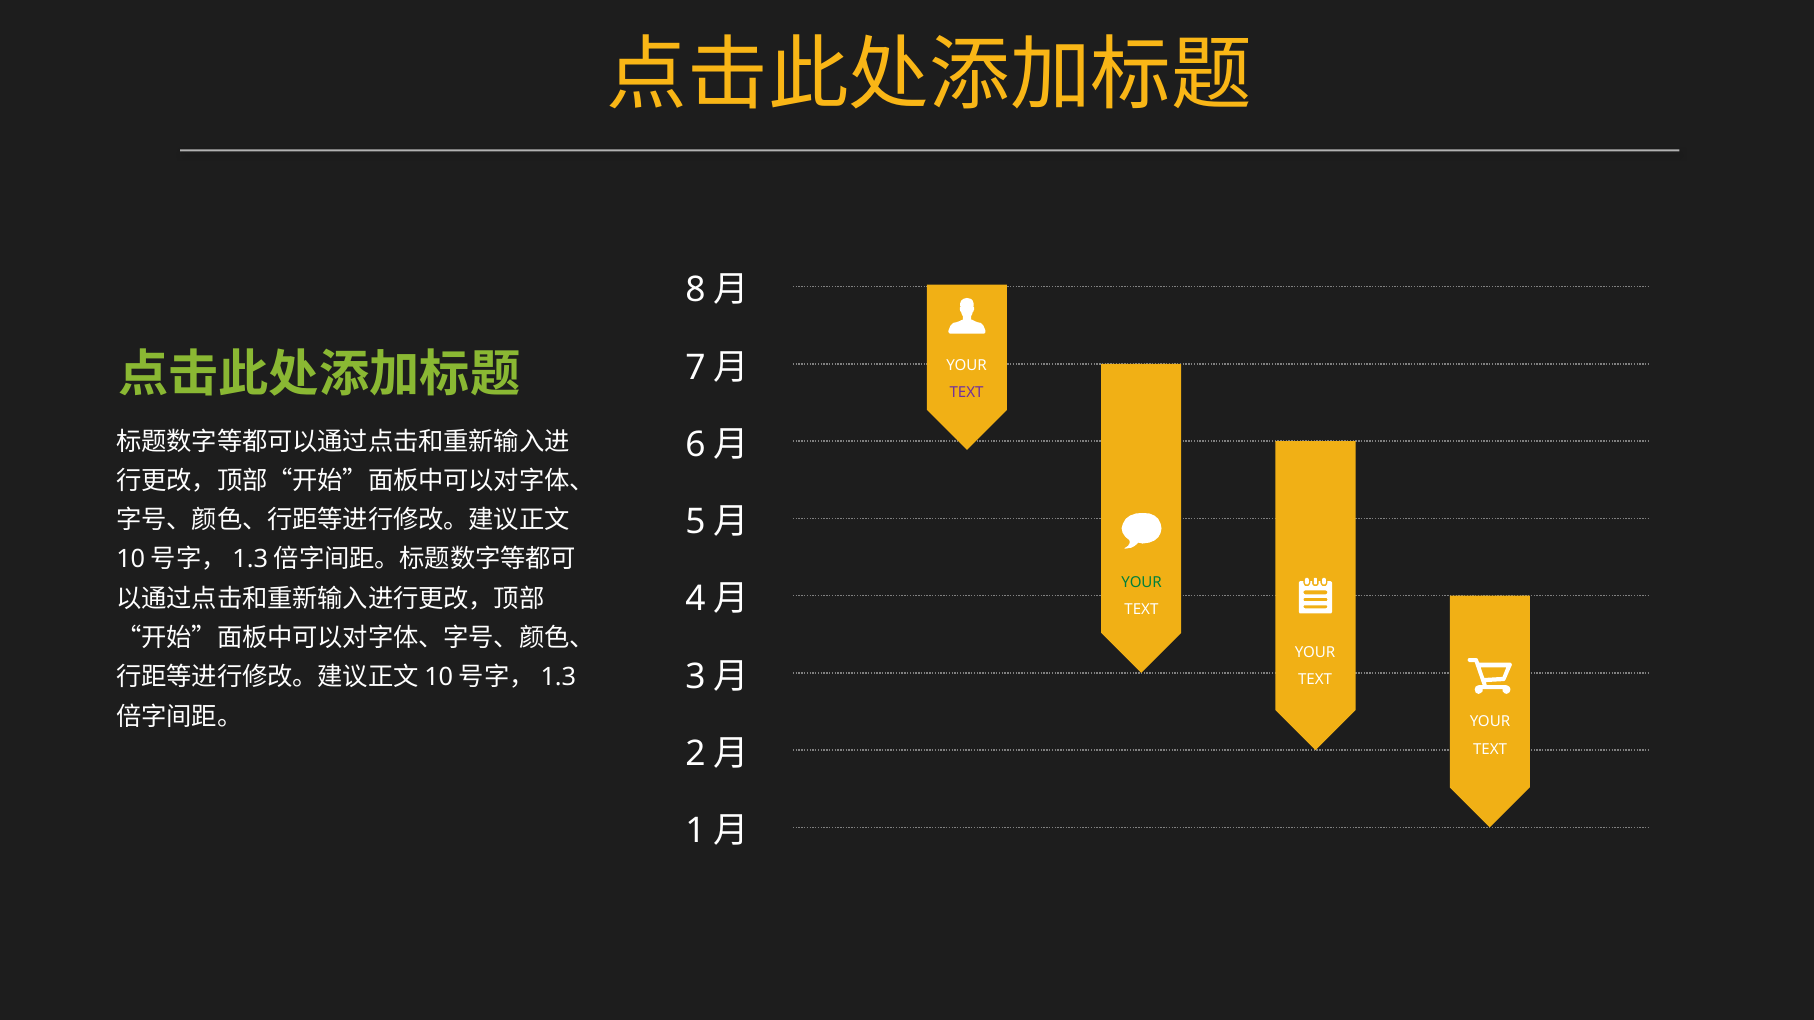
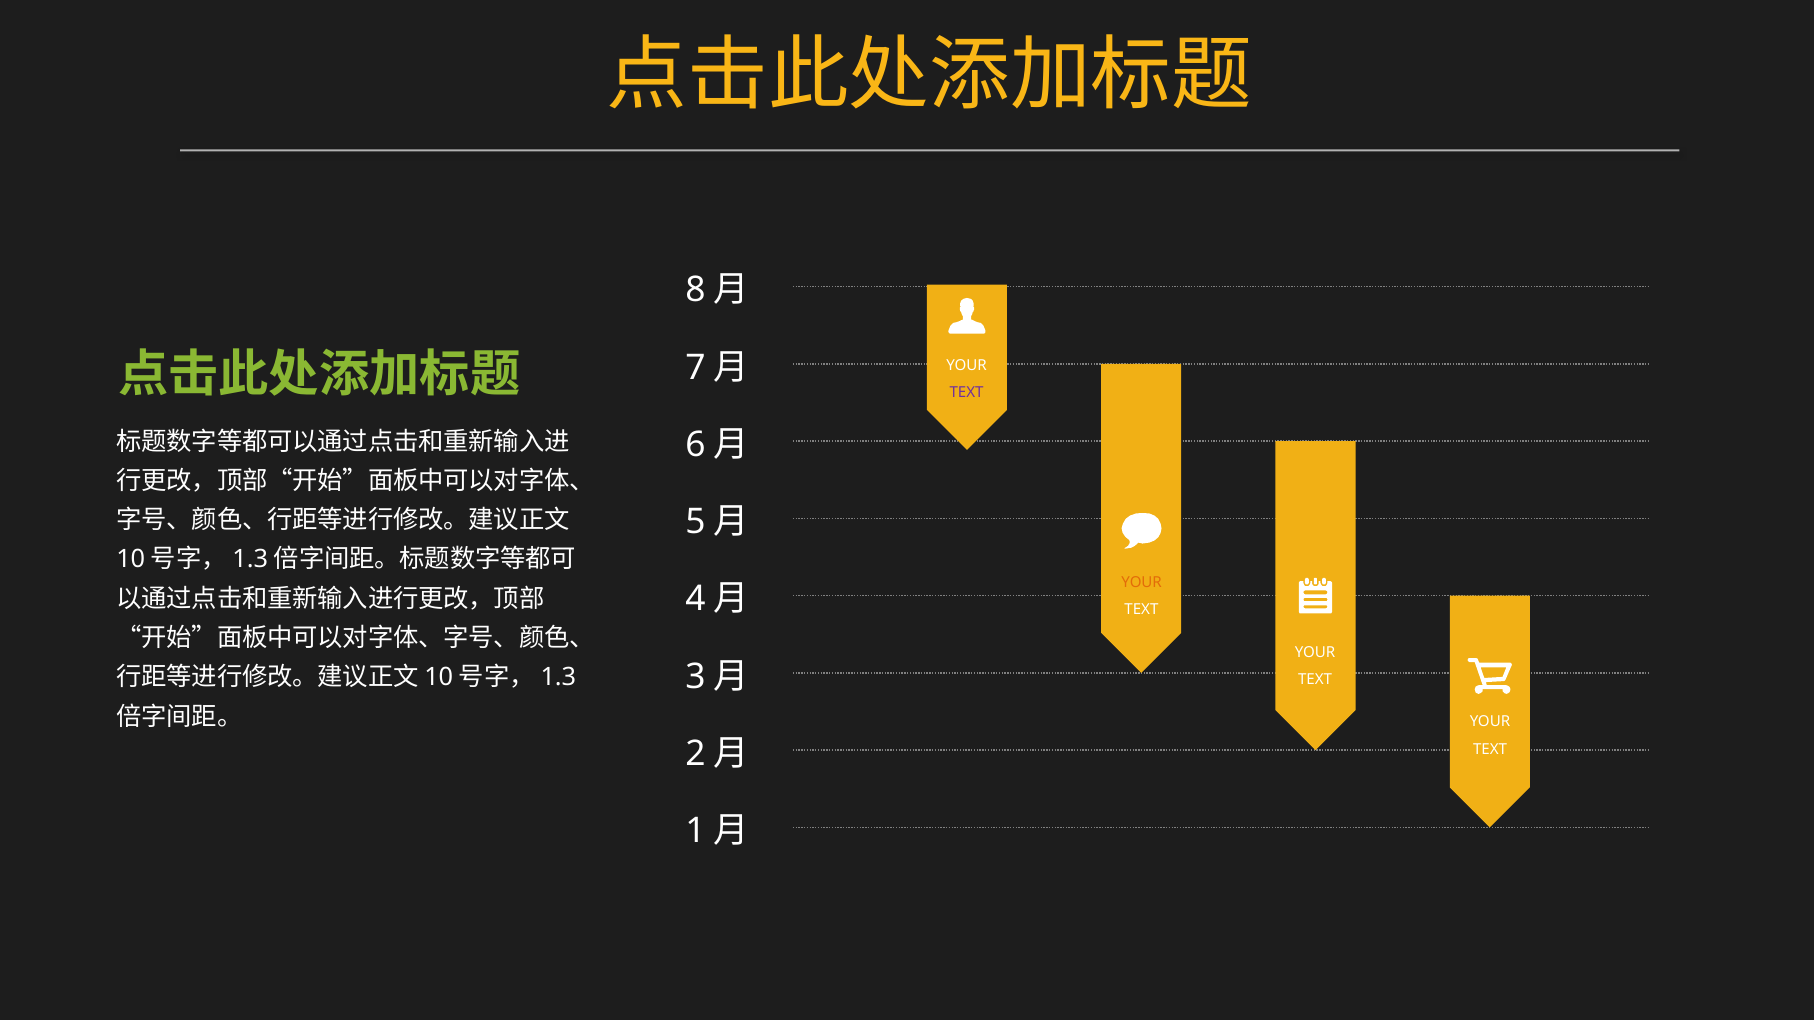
YOUR colour: green -> orange (1142, 582)
